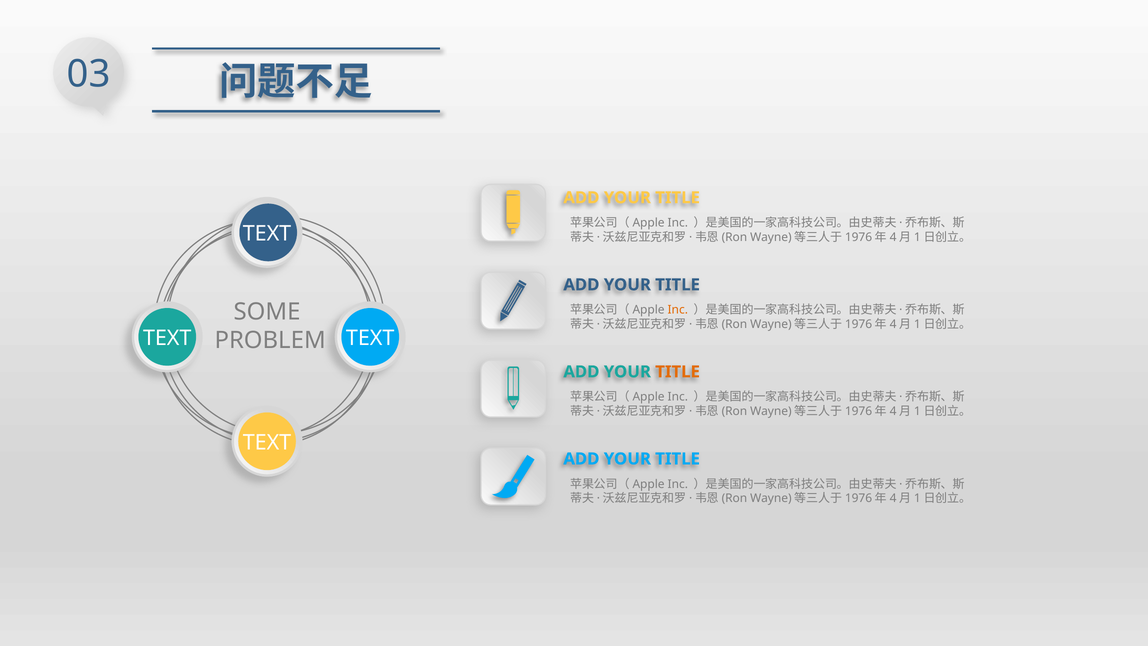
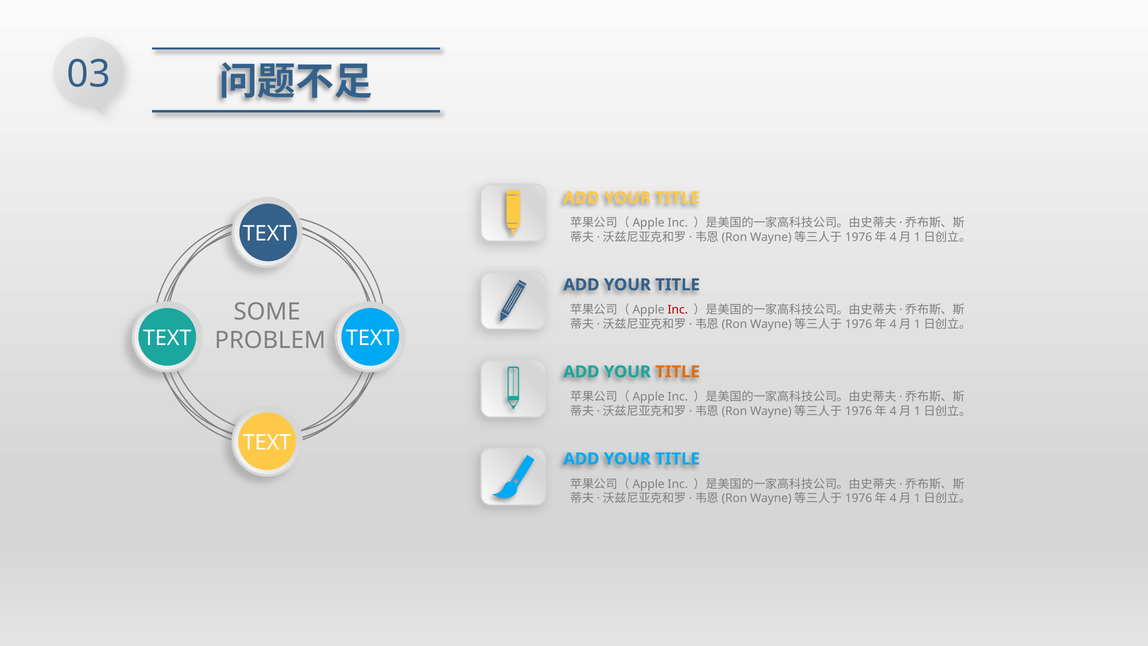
Inc colour: orange -> red (678, 310)
